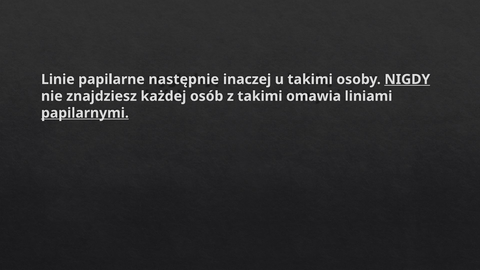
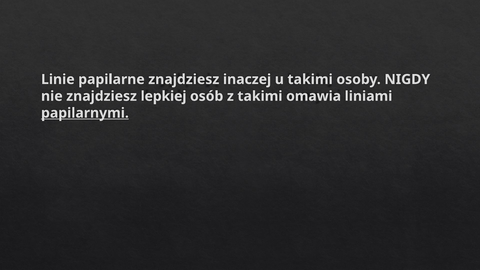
papilarne następnie: następnie -> znajdziesz (184, 79)
NIGDY underline: present -> none (407, 79)
każdej: każdej -> lepkiej (163, 96)
